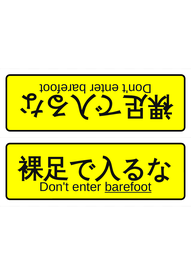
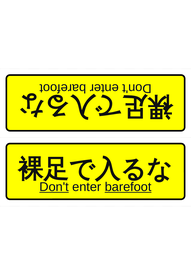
Don't underline: none -> present (54, 187)
